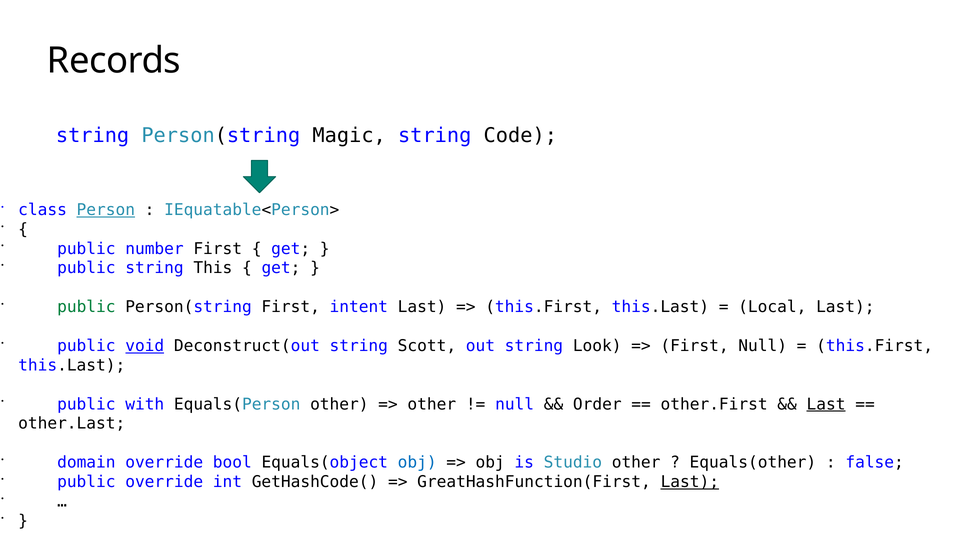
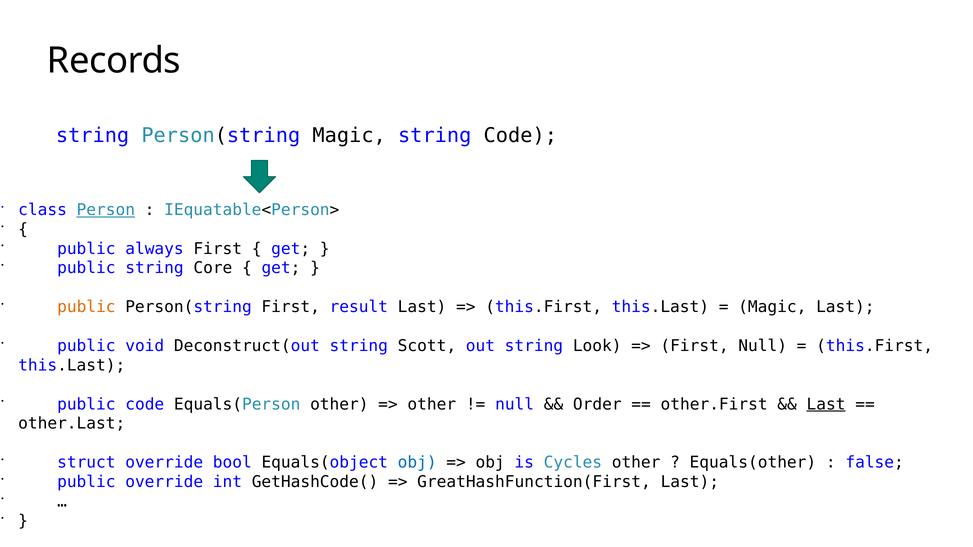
number: number -> always (154, 249)
This: This -> Core (213, 268)
public colour: green -> orange (86, 307)
intent: intent -> result (359, 307)
Local: Local -> Magic (772, 307)
void underline: present -> none (145, 346)
public with: with -> code (145, 404)
domain: domain -> struct (86, 463)
Studio: Studio -> Cycles (573, 463)
Last underline: present -> none (690, 482)
